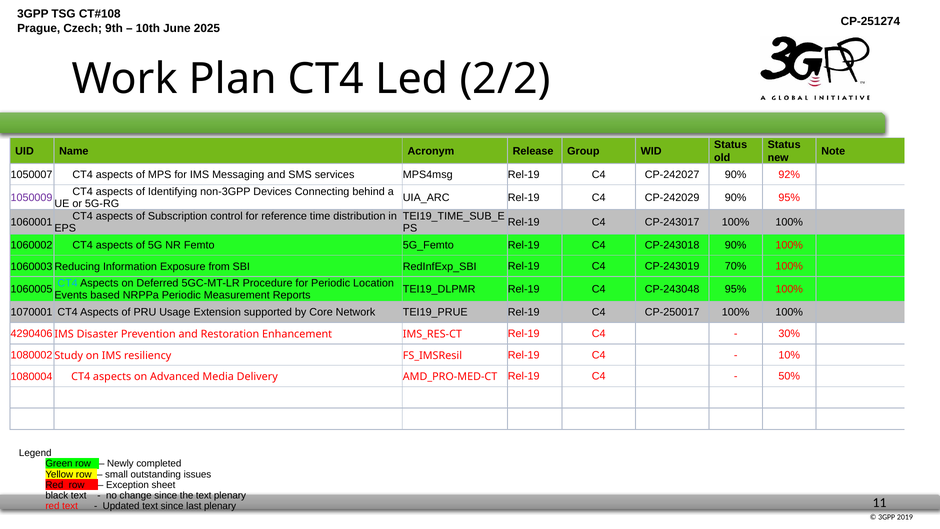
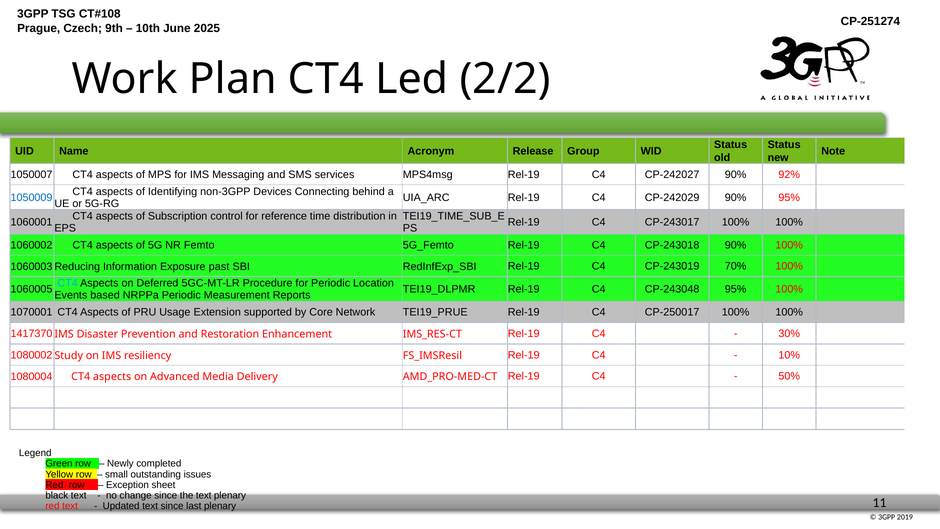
1050009 colour: purple -> blue (31, 197)
from: from -> past (219, 266)
4290406: 4290406 -> 1417370 (31, 334)
